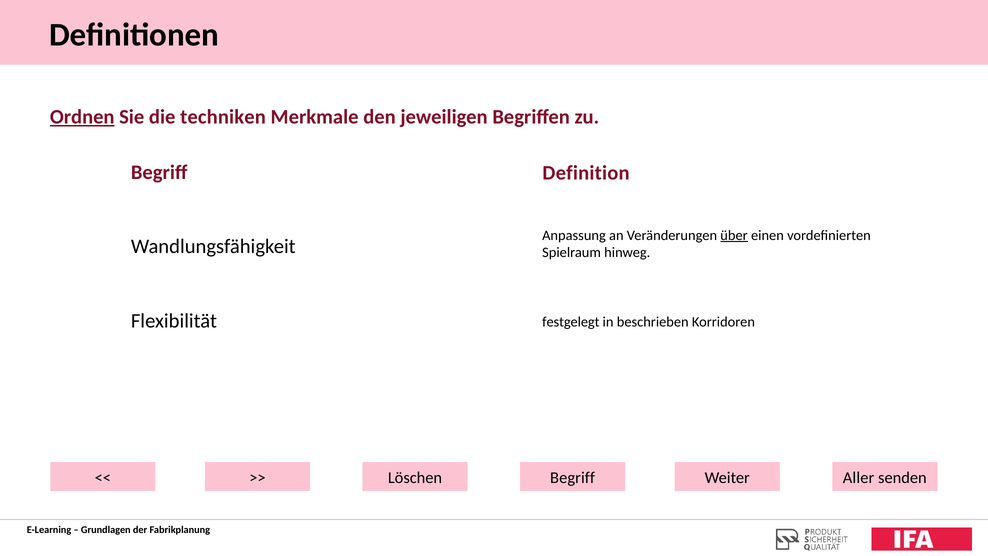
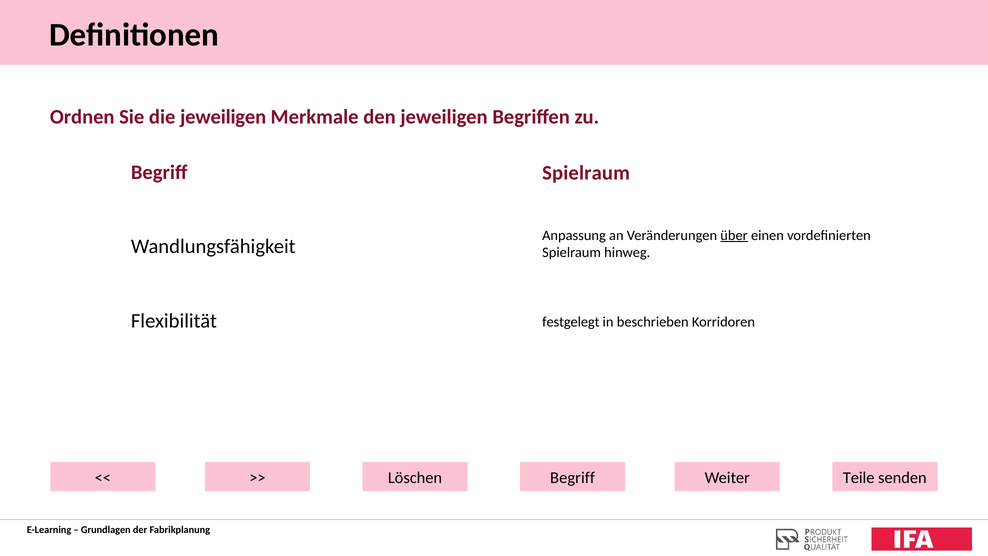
Ordnen underline: present -> none (82, 117)
die techniken: techniken -> jeweiligen (223, 117)
Definition: Definition -> Spielraum (586, 173)
Aller: Aller -> Teile (859, 477)
